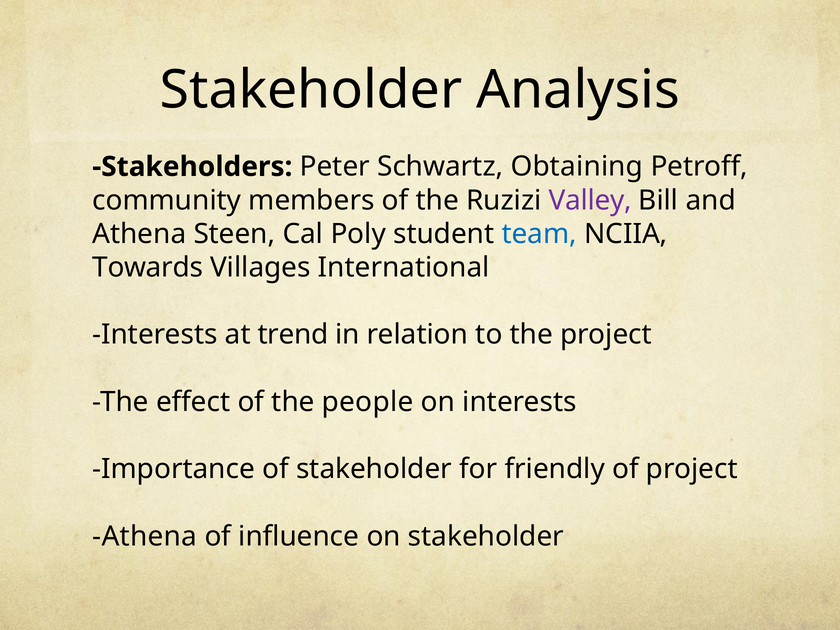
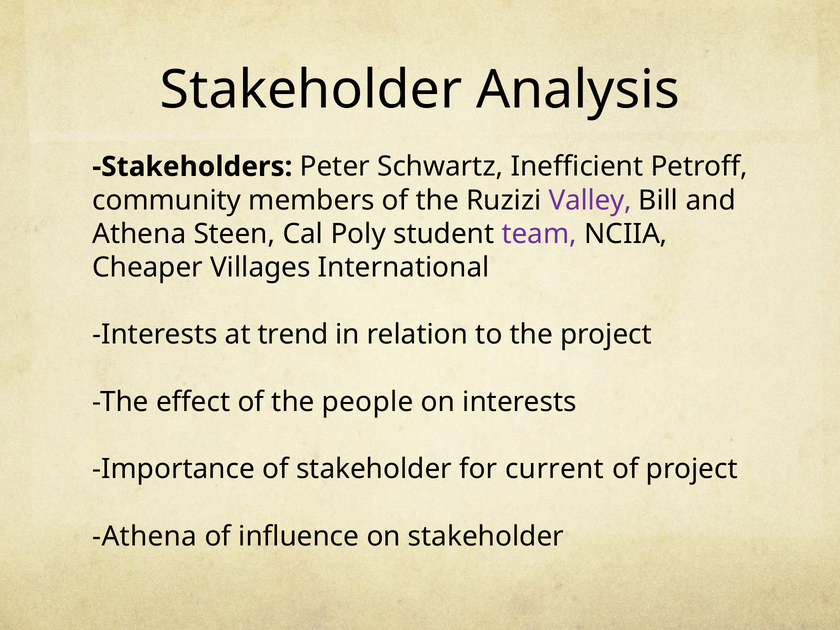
Obtaining: Obtaining -> Inefficient (577, 167)
team colour: blue -> purple (539, 234)
Towards: Towards -> Cheaper (148, 267)
friendly: friendly -> current (555, 469)
